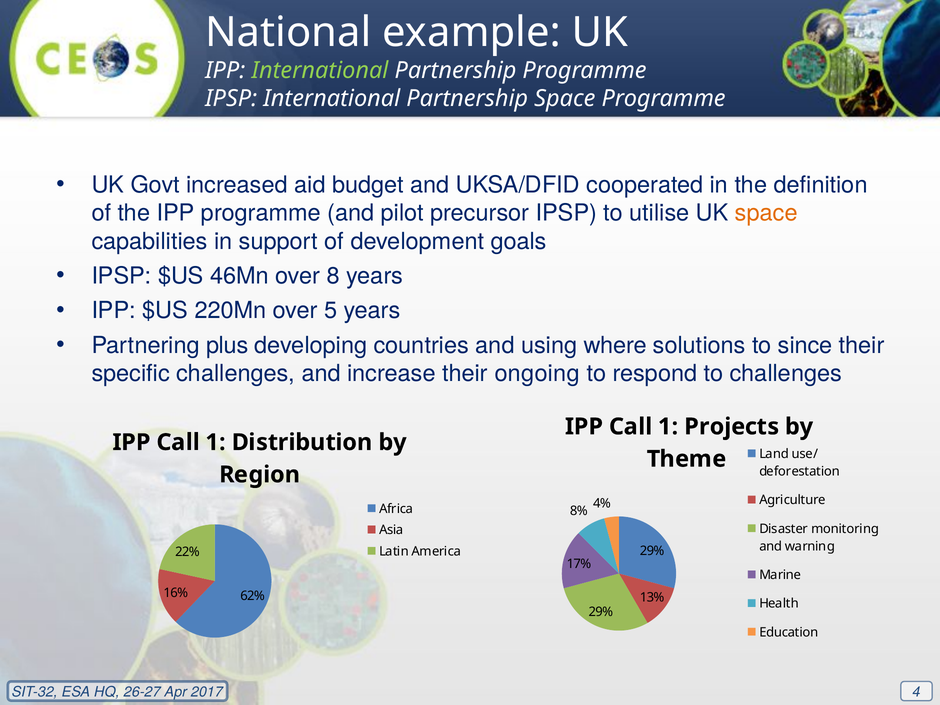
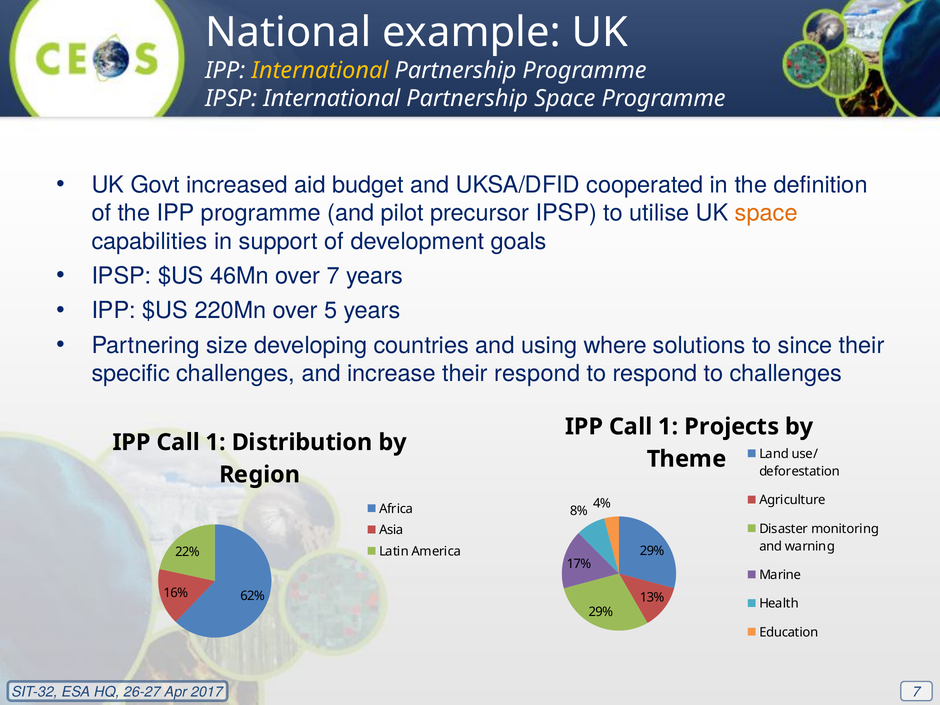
International colour: light green -> yellow (320, 71)
over 8: 8 -> 7 (333, 276)
plus: plus -> size (227, 345)
their ongoing: ongoing -> respond (537, 374)
4: 4 -> 7 (916, 692)
